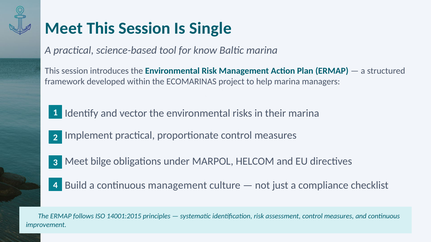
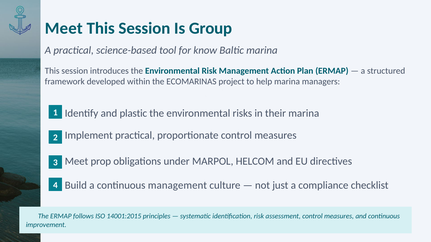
Single: Single -> Group (211, 28)
vector: vector -> plastic (133, 114)
bilge: bilge -> prop (101, 161)
